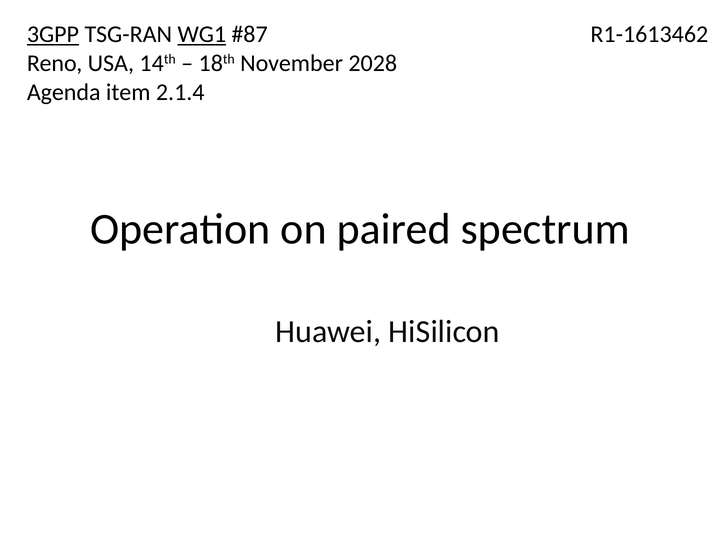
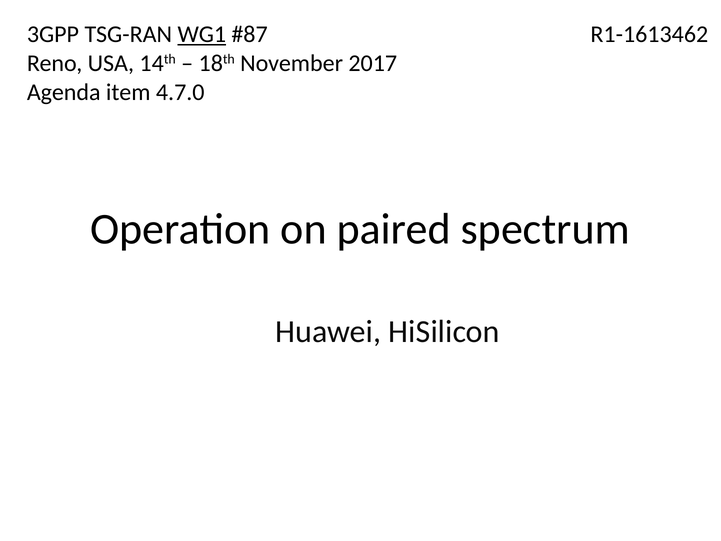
3GPP underline: present -> none (53, 34)
2028: 2028 -> 2017 (373, 63)
2.1.4: 2.1.4 -> 4.7.0 (180, 92)
